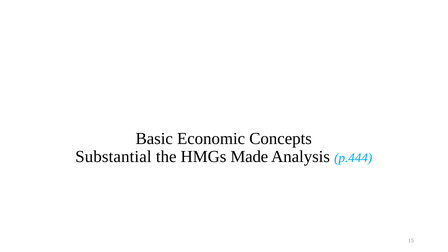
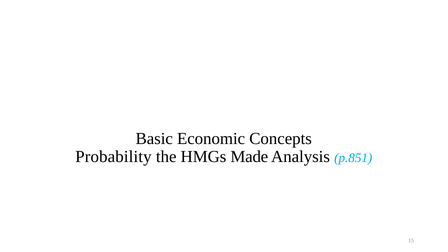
Substantial: Substantial -> Probability (113, 157)
p.444: p.444 -> p.851 (353, 158)
